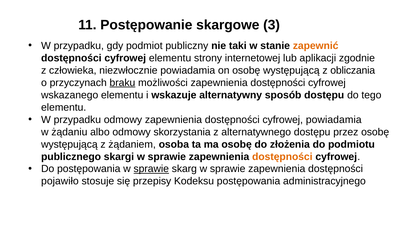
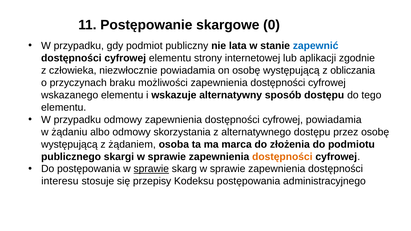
3: 3 -> 0 (272, 25)
taki: taki -> lata (238, 46)
zapewnić colour: orange -> blue (316, 46)
braku underline: present -> none (122, 83)
ma osobę: osobę -> marca (237, 144)
pojawiło: pojawiło -> interesu (60, 181)
